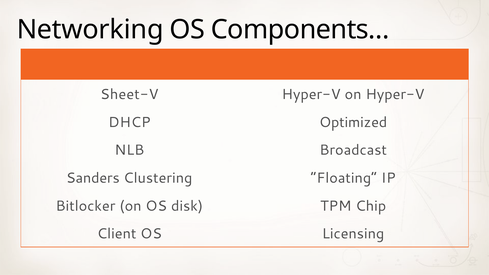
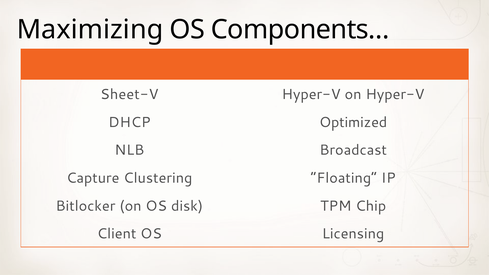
Networking: Networking -> Maximizing (90, 30)
Sanders: Sanders -> Capture (93, 178)
